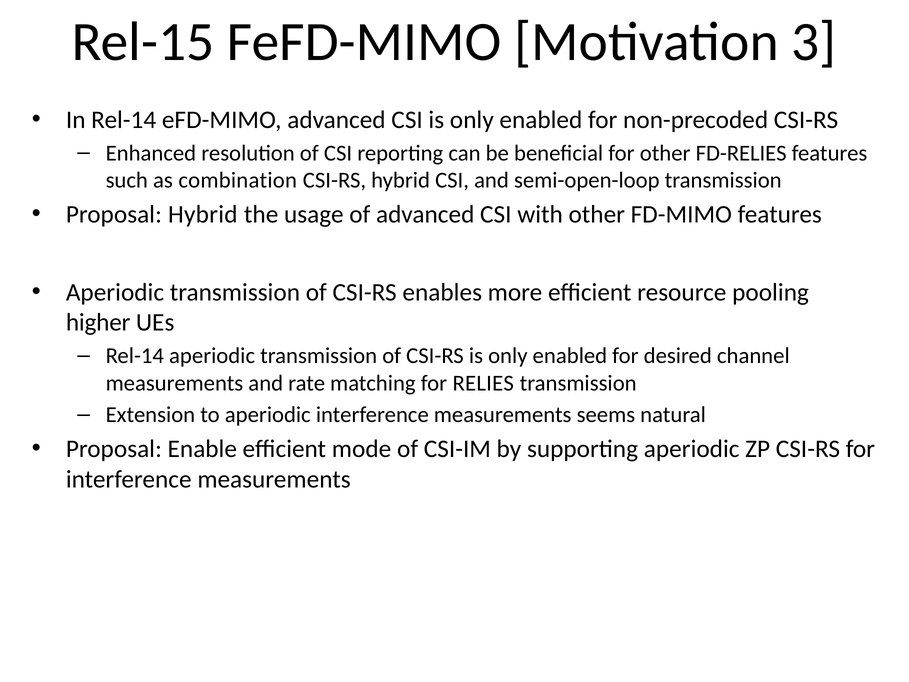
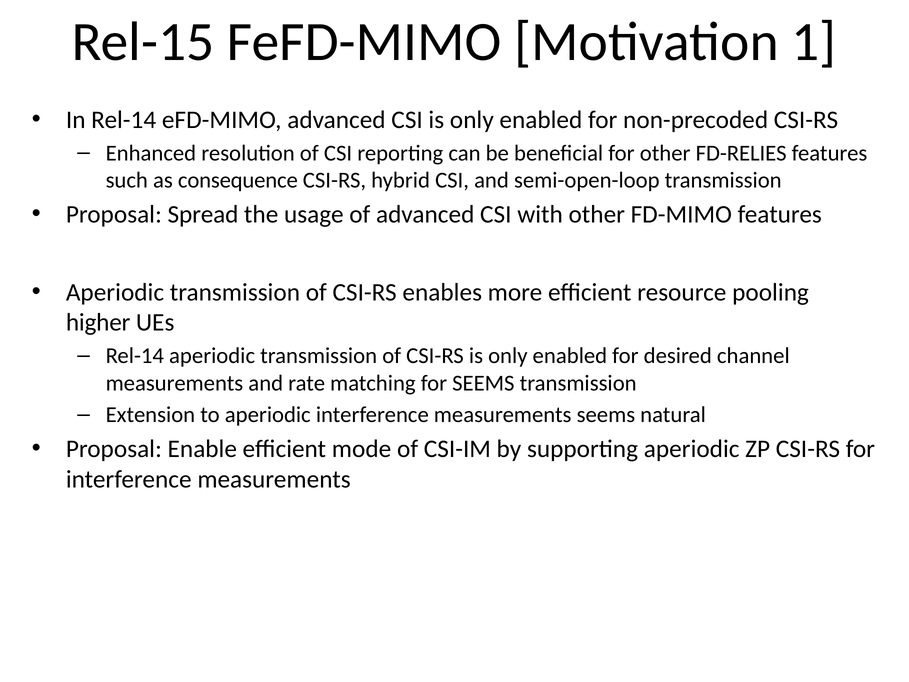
3: 3 -> 1 (814, 42)
combination: combination -> consequence (238, 180)
Proposal Hybrid: Hybrid -> Spread (203, 214)
for RELIES: RELIES -> SEEMS (483, 383)
